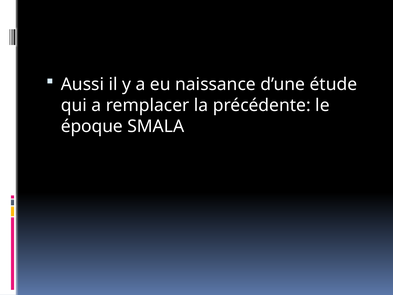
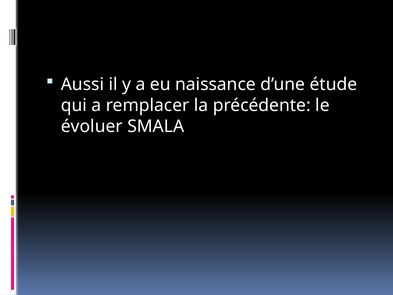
époque: époque -> évoluer (92, 126)
